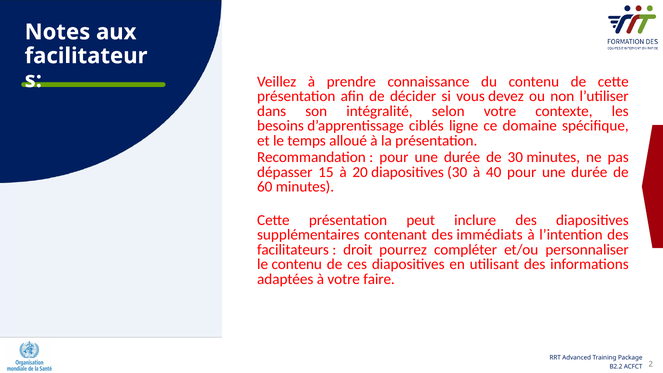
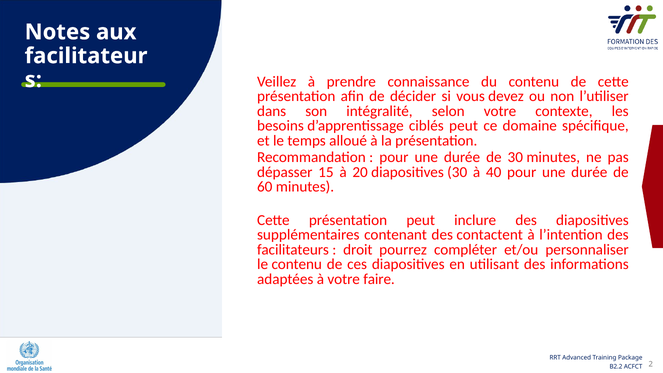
ciblés ligne: ligne -> peut (464, 126)
immédiats: immédiats -> contactent (490, 235)
